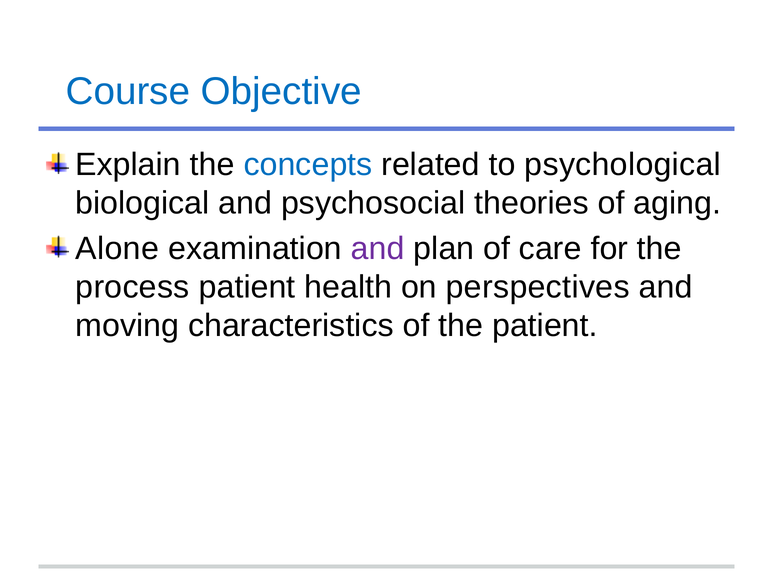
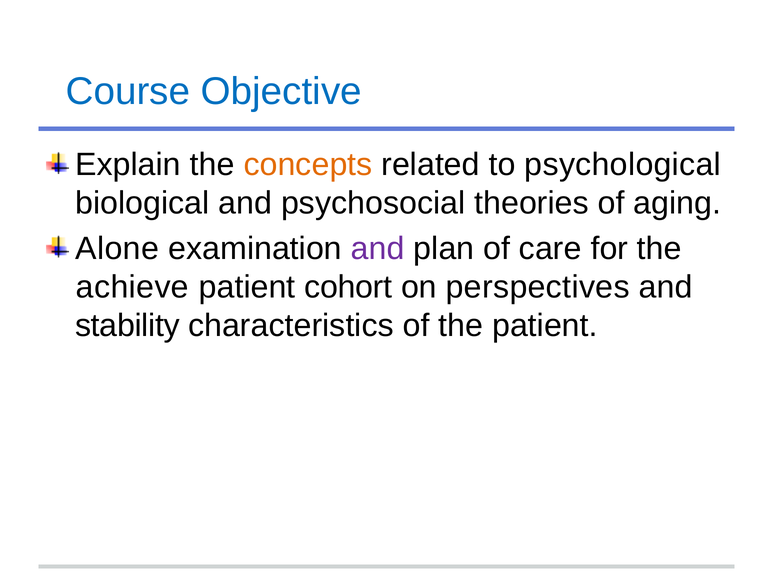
concepts colour: blue -> orange (308, 165)
process: process -> achieve (132, 287)
health: health -> cohort (348, 287)
moving: moving -> stability (127, 326)
